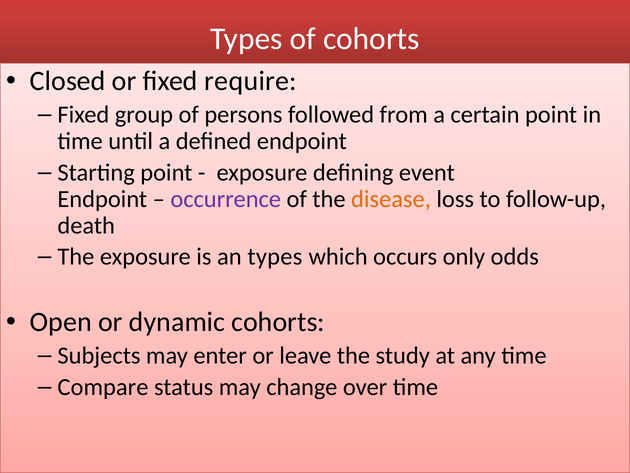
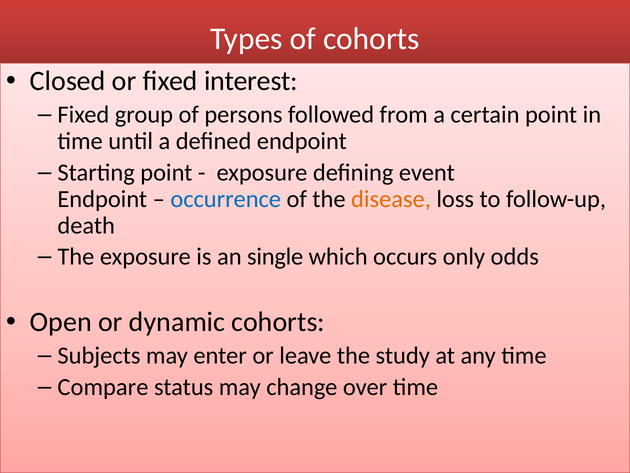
require: require -> interest (251, 81)
occurrence colour: purple -> blue (226, 199)
an types: types -> single (275, 257)
